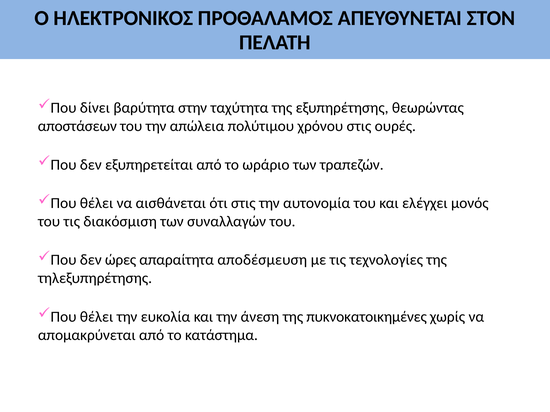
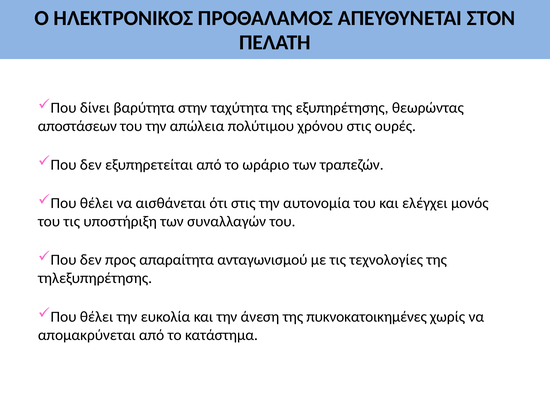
διακόσμιση: διακόσμιση -> υποστήριξη (120, 222)
ώρες: ώρες -> προς (120, 260)
αποδέσμευση: αποδέσμευση -> ανταγωνισμού (262, 260)
